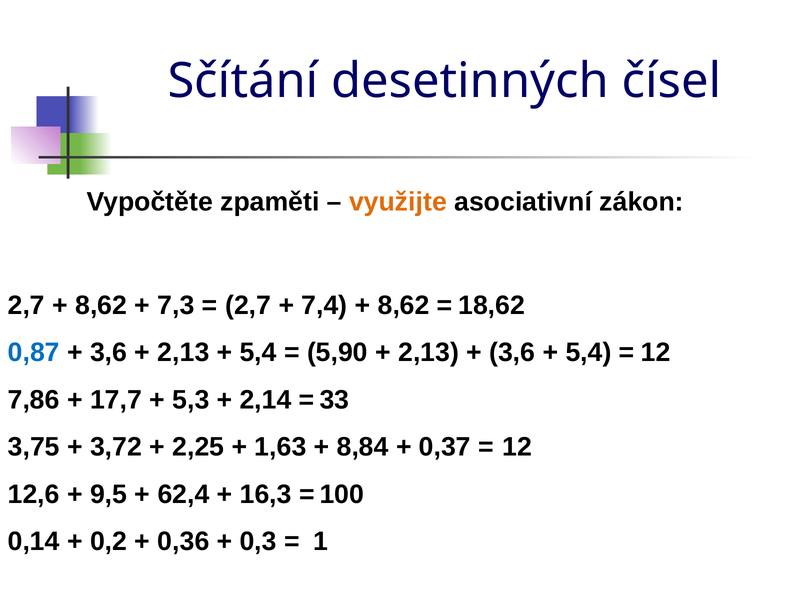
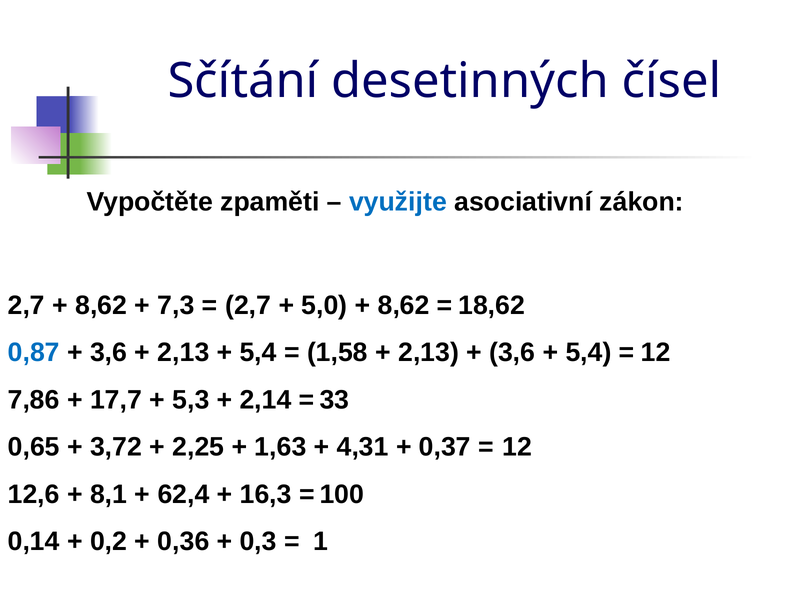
využijte colour: orange -> blue (398, 202)
7,4: 7,4 -> 5,0 (324, 305)
5,90: 5,90 -> 1,58 (337, 352)
3,75: 3,75 -> 0,65 (34, 447)
8,84: 8,84 -> 4,31 (363, 447)
9,5: 9,5 -> 8,1 (109, 494)
